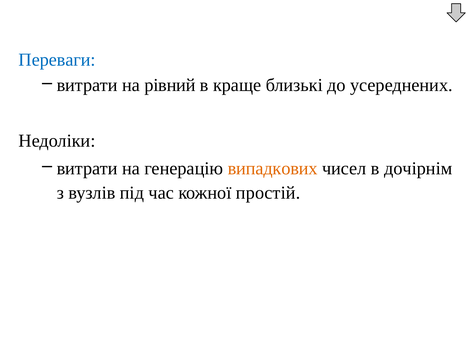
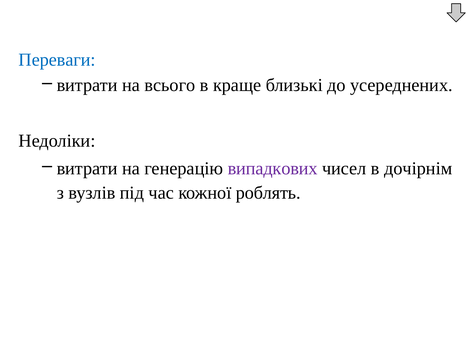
рівний: рівний -> всього (170, 85)
випадкових colour: orange -> purple (273, 168)
простій: простій -> роблять (268, 193)
